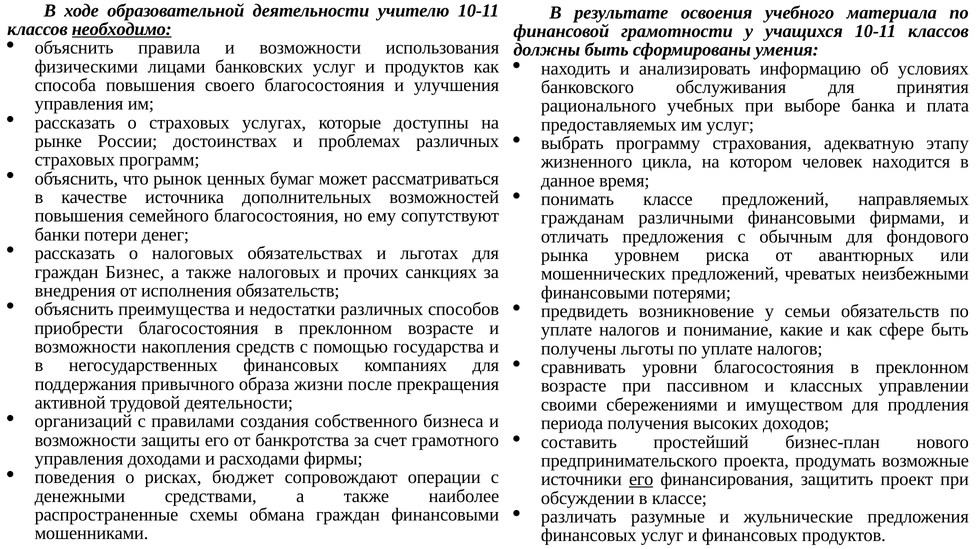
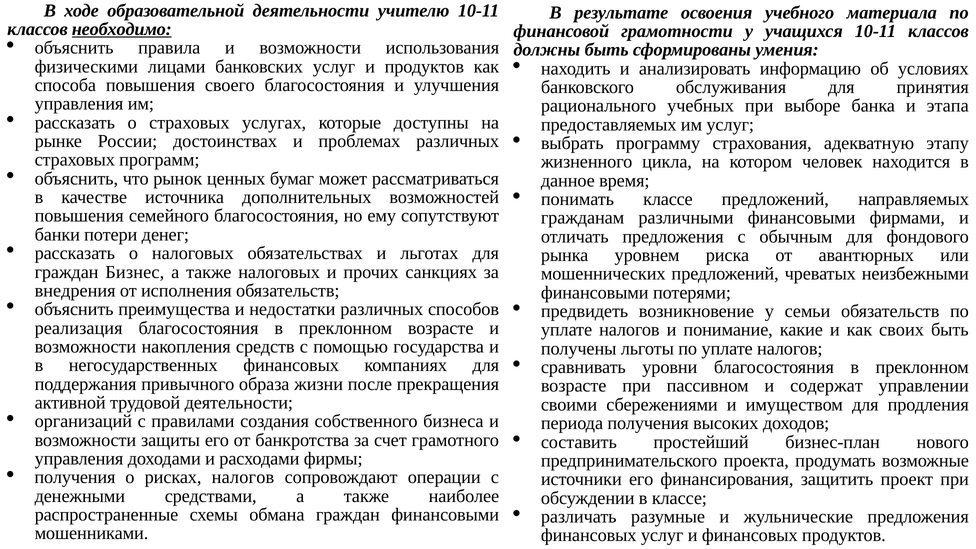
плата: плата -> этапа (948, 106)
приобрести: приобрести -> реализация (79, 328)
сфере: сфере -> своих (902, 330)
классных: классных -> содержат (826, 386)
поведения: поведения -> получения (75, 477)
рисках бюджет: бюджет -> налогов (243, 477)
его underline: present -> none (641, 479)
